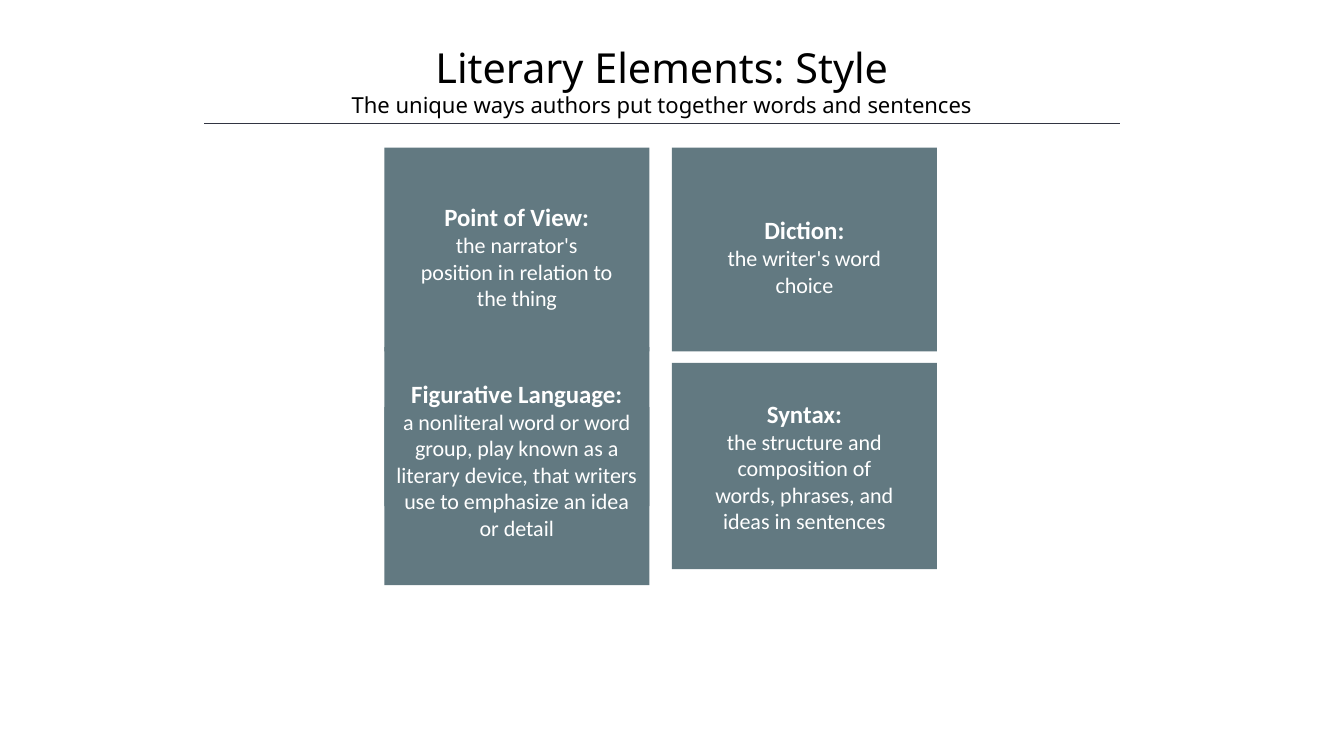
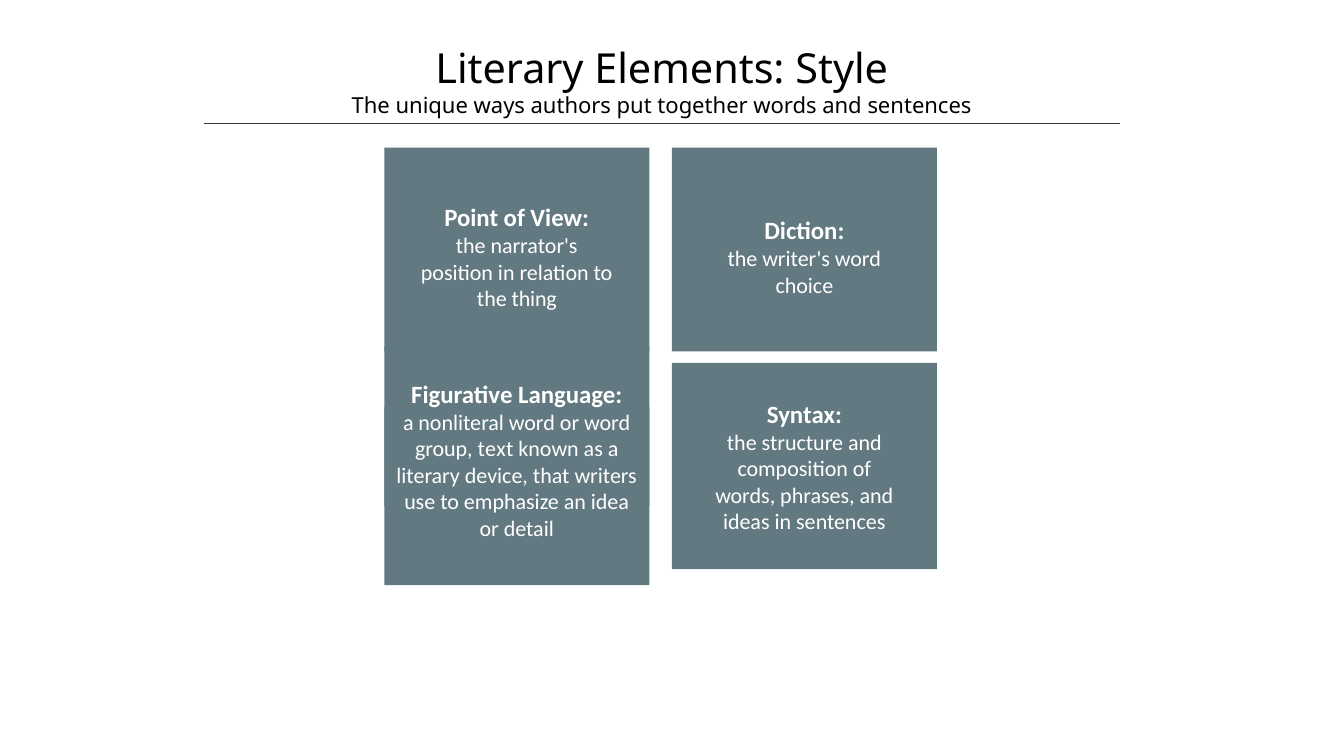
play: play -> text (495, 449)
